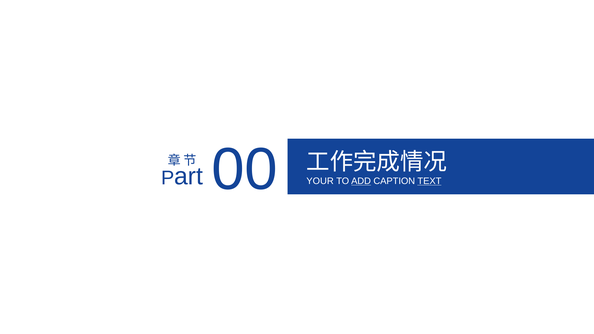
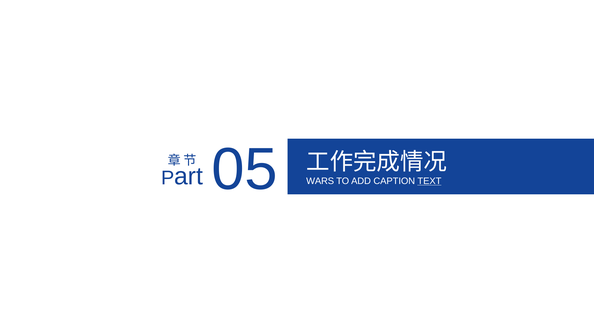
00: 00 -> 05 (245, 170)
YOUR: YOUR -> WARS (320, 181)
ADD underline: present -> none (361, 181)
